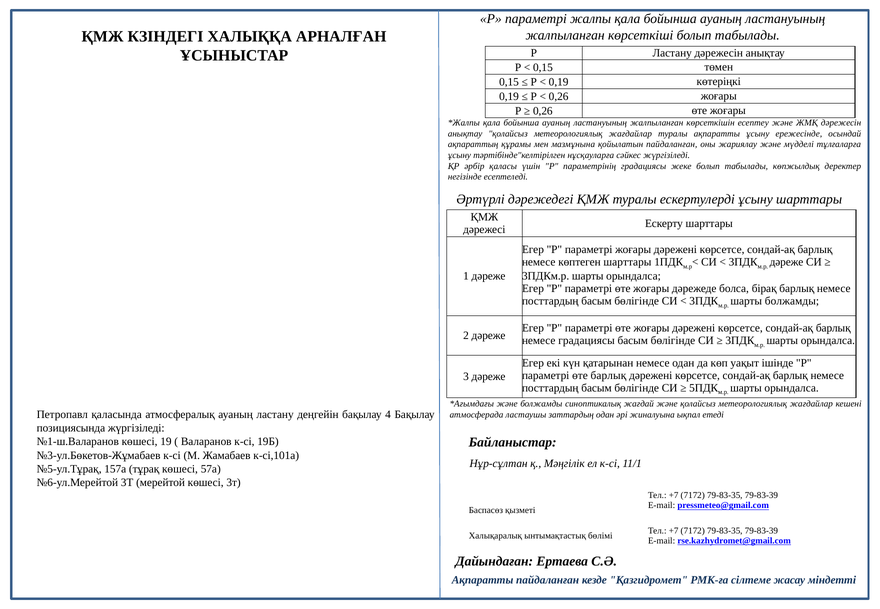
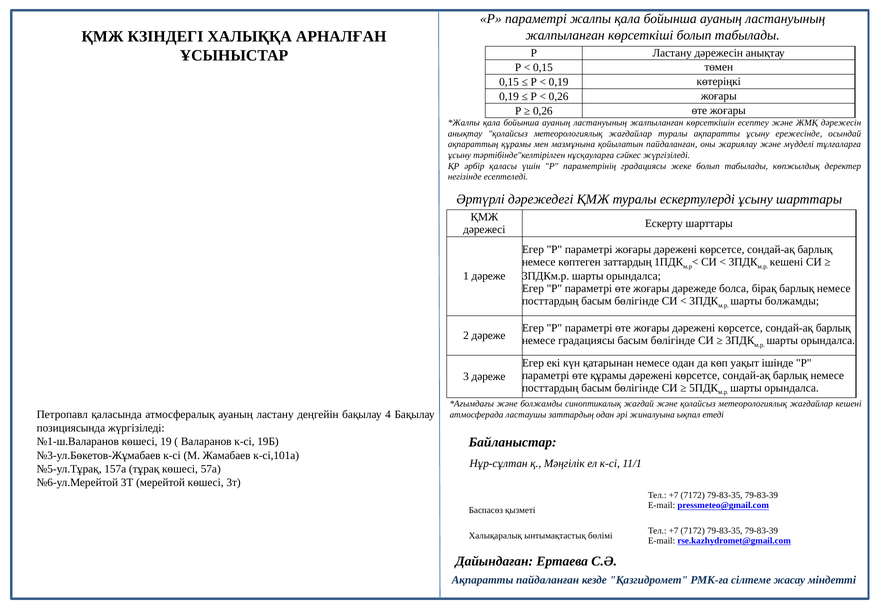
көптеген шарттары: шарттары -> заттардың (628, 262)
дәреже: дәреже -> кешені (786, 262)
өте барлық: барлық -> құрамы (609, 376)
